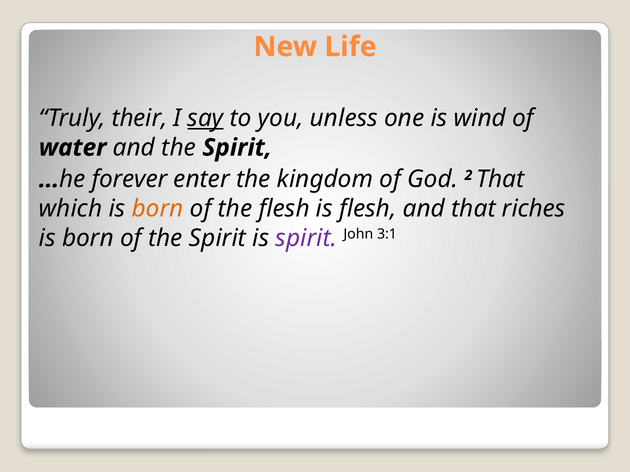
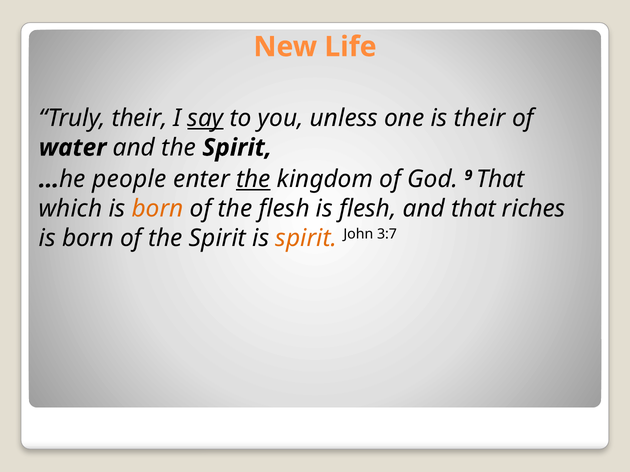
is wind: wind -> their (480, 118)
forever: forever -> people (129, 179)
the underline: none -> present (253, 179)
2: 2 -> 9 (469, 175)
spirit colour: purple -> orange (306, 238)
3:1: 3:1 -> 3:7 (387, 234)
